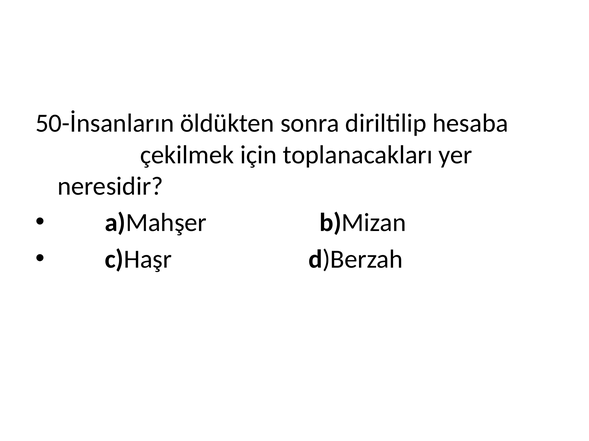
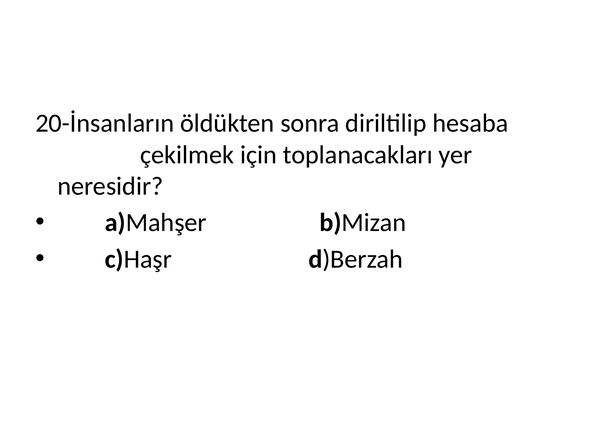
50-İnsanların: 50-İnsanların -> 20-İnsanların (105, 124)
